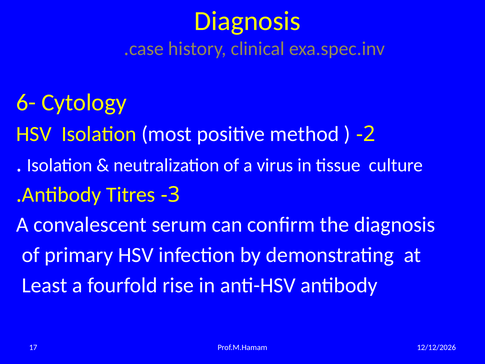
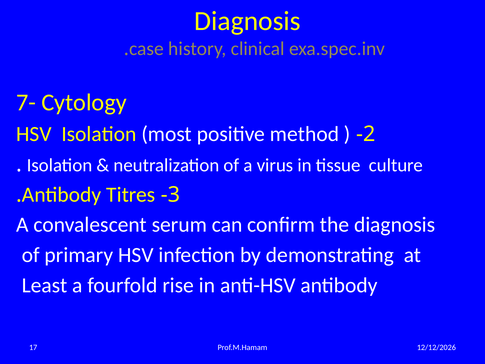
6-: 6- -> 7- (26, 102)
